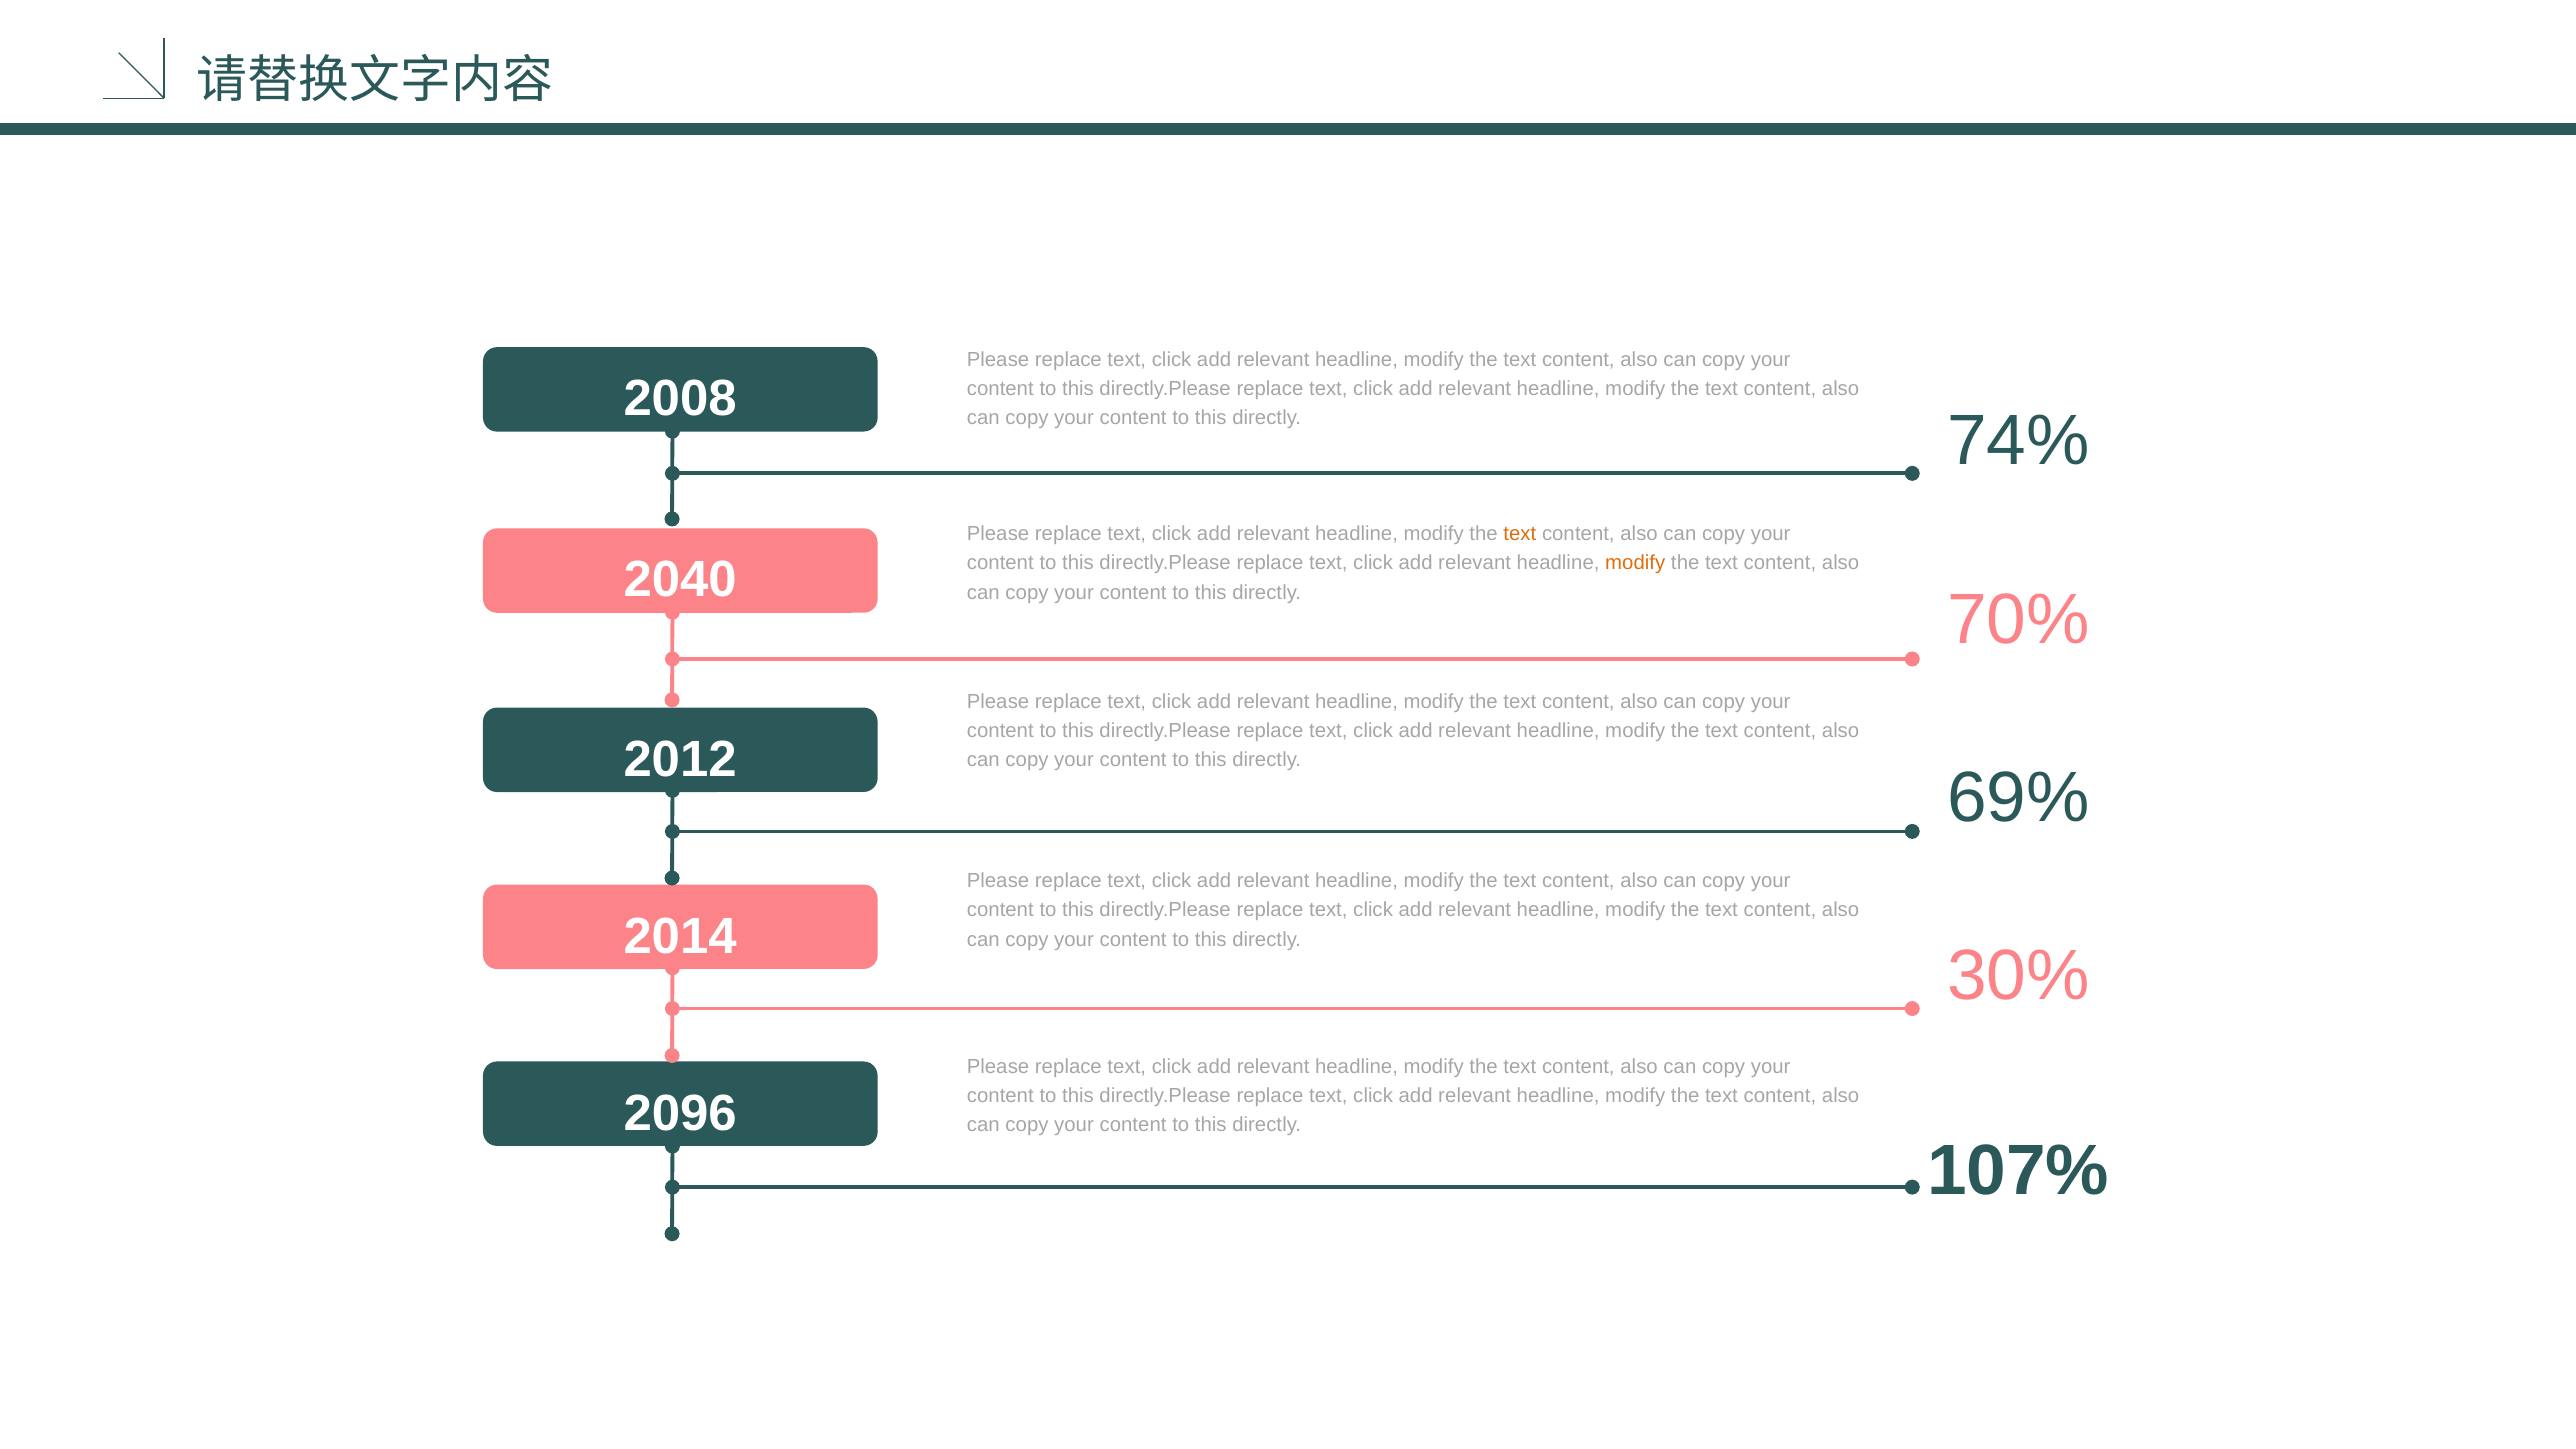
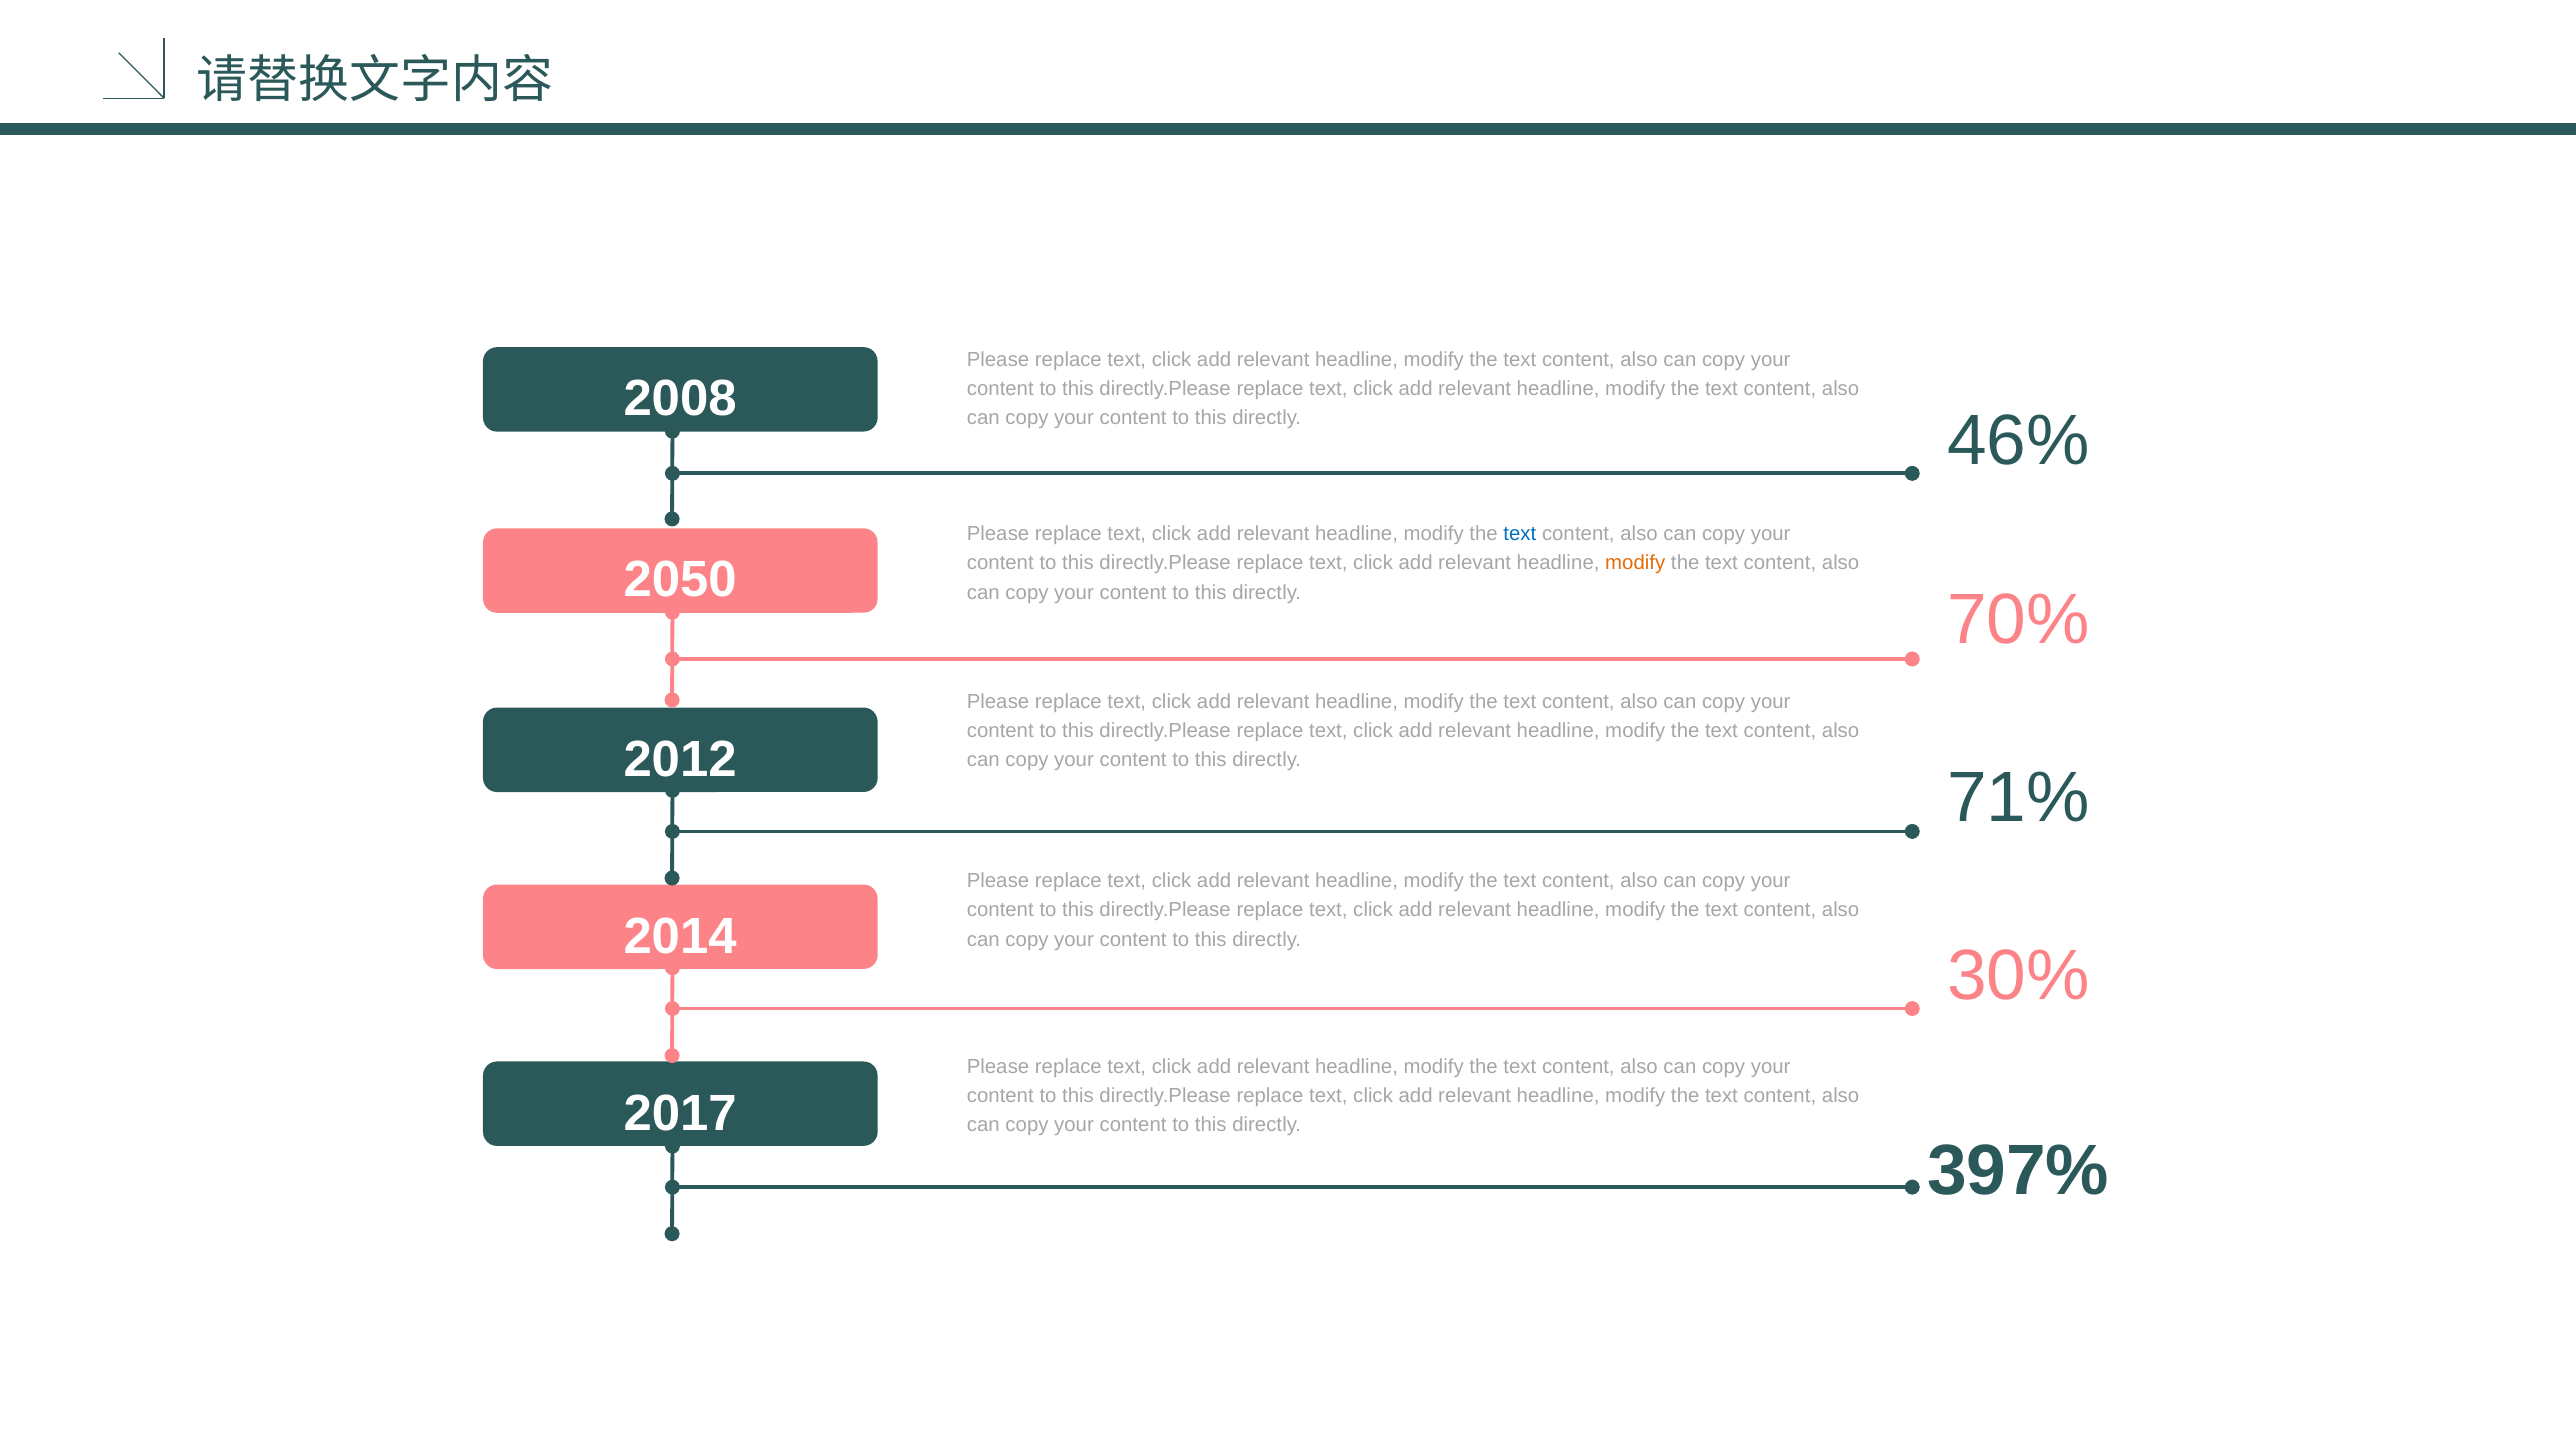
74%: 74% -> 46% (2018, 441)
text colour: orange -> blue (1520, 534)
2040: 2040 -> 2050 (680, 580)
69%: 69% -> 71% (2018, 798)
2096: 2096 -> 2017 (680, 1113)
107%: 107% -> 397% (2018, 1171)
